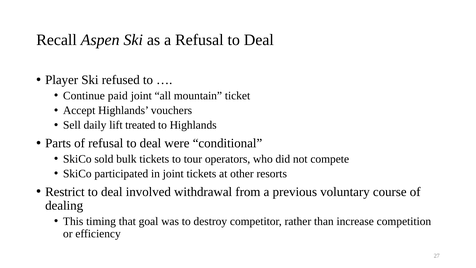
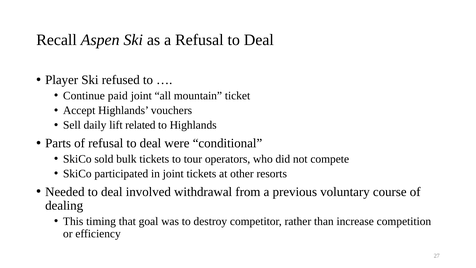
treated: treated -> related (140, 125)
Restrict: Restrict -> Needed (65, 192)
